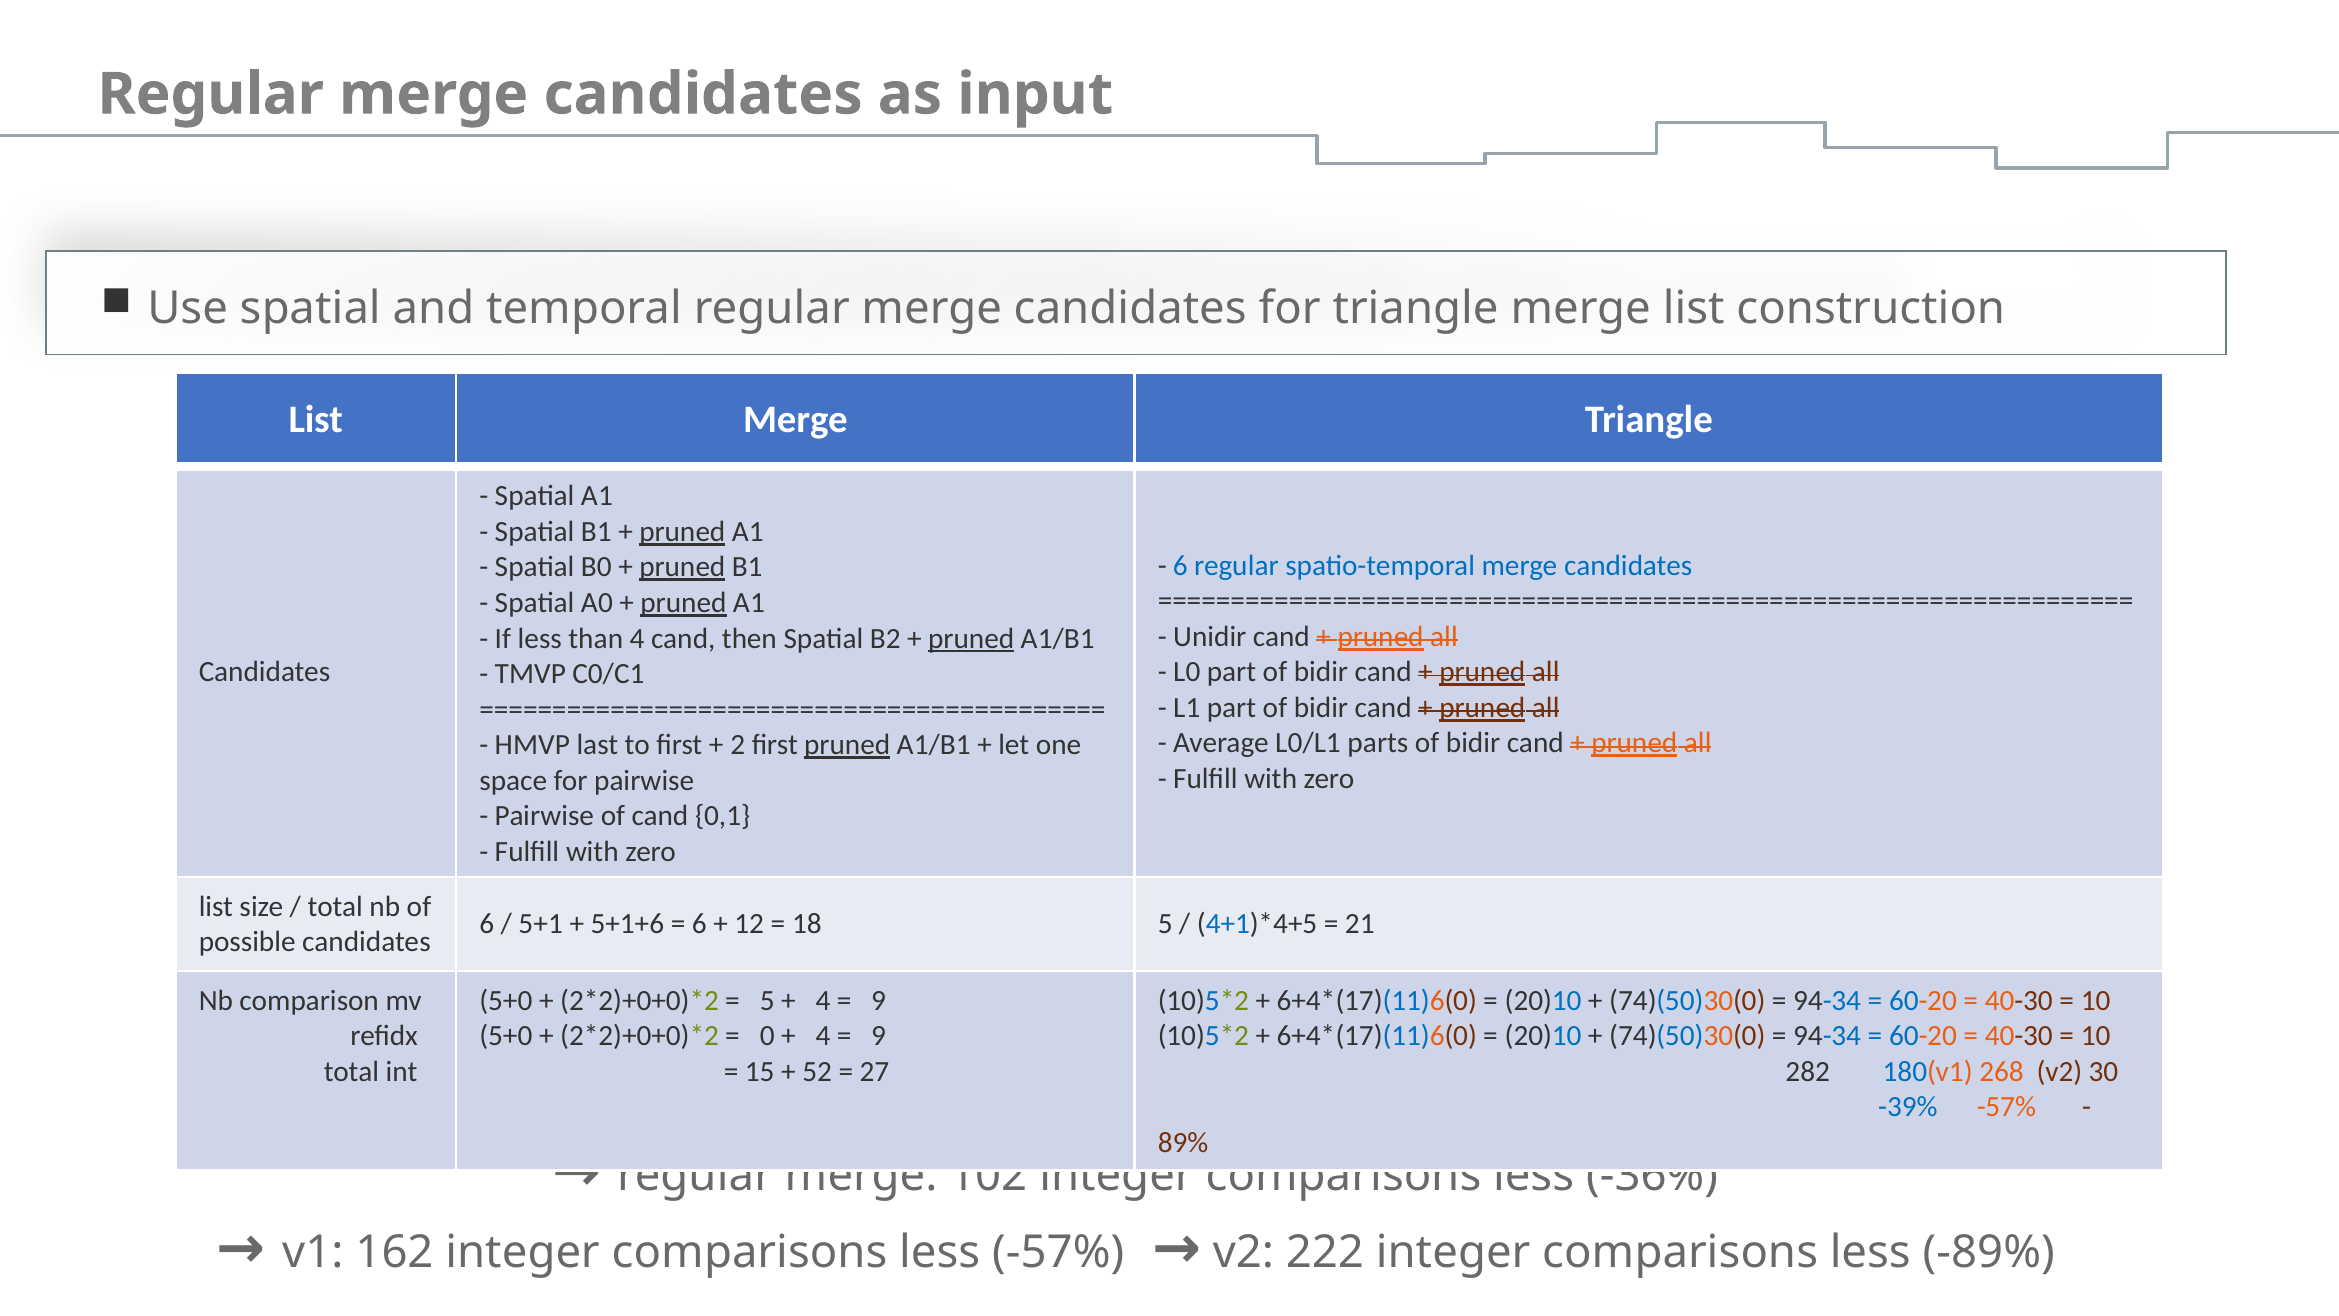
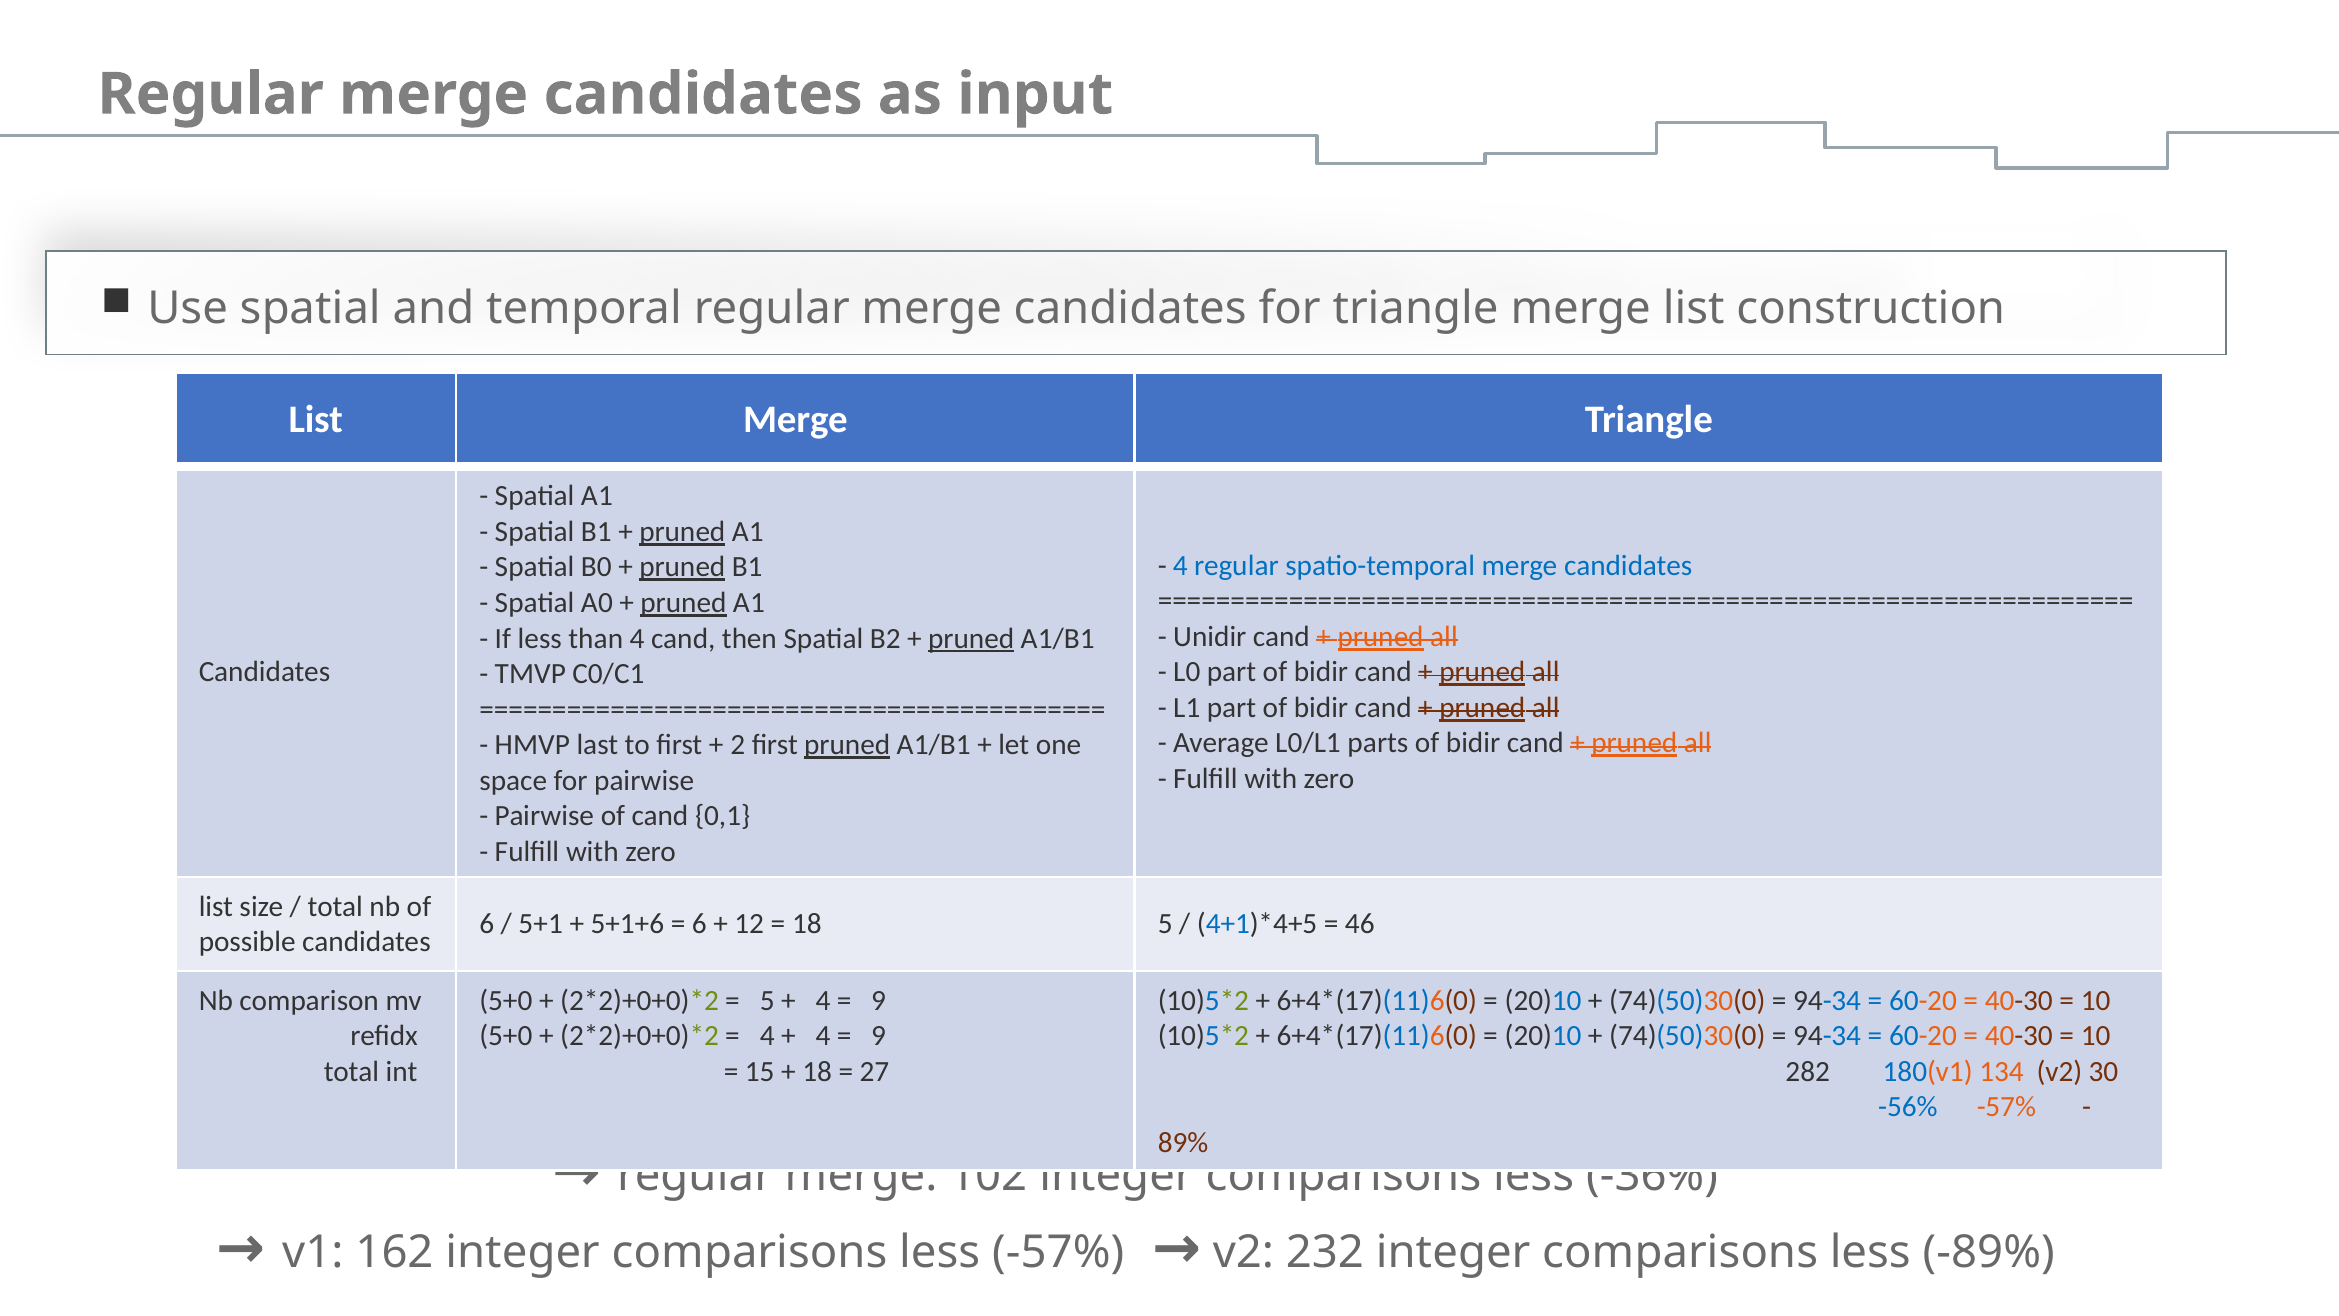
6: 6 -> 4 (1180, 565)
21: 21 -> 46 (1360, 924)
0: 0 -> 4 (767, 1036)
52: 52 -> 18 (817, 1072)
268: 268 -> 134 (2002, 1072)
-39%: -39% -> -56% (1908, 1107)
222: 222 -> 232 (1325, 1252)
